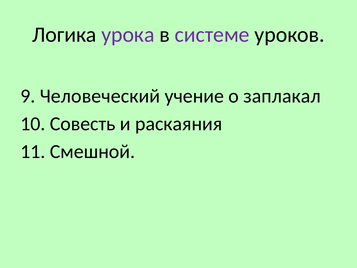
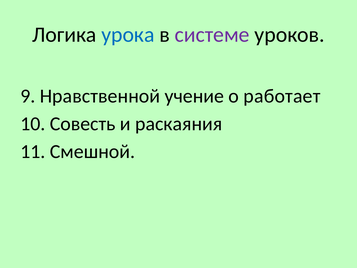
урока colour: purple -> blue (128, 35)
Человеческий: Человеческий -> Нравственной (100, 96)
заплакал: заплакал -> работает (282, 96)
